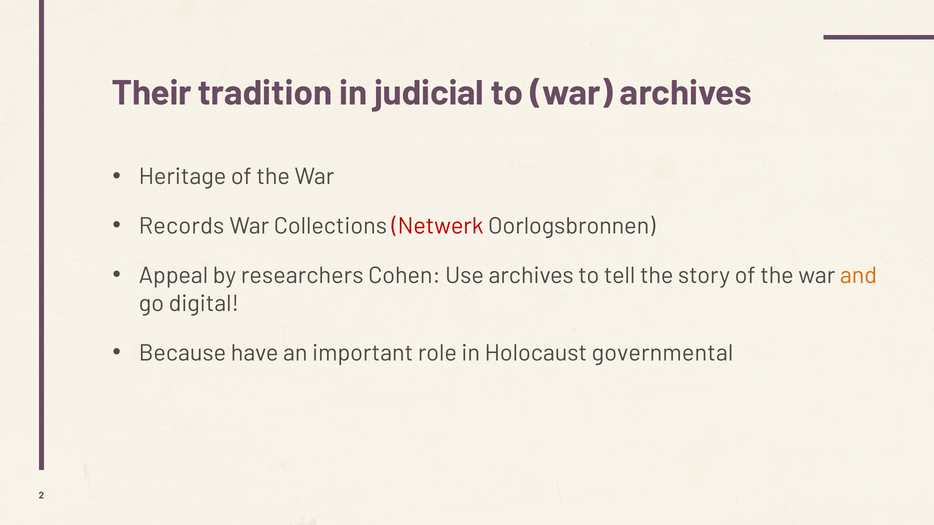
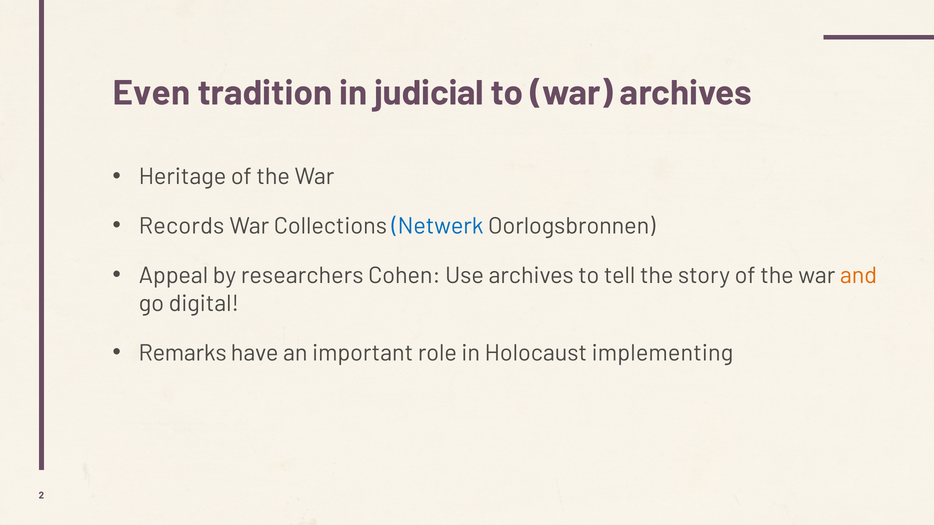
Their: Their -> Even (151, 93)
Netwerk colour: red -> blue (438, 226)
Because: Because -> Remarks (183, 353)
governmental: governmental -> implementing (663, 353)
